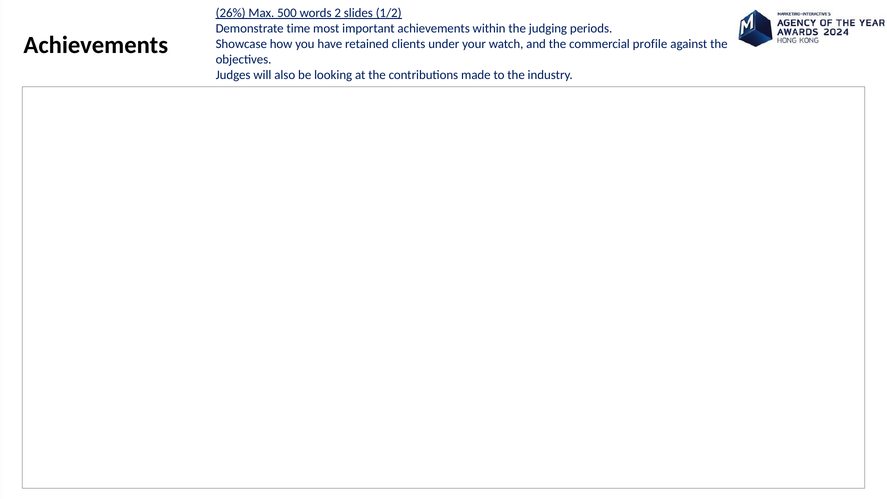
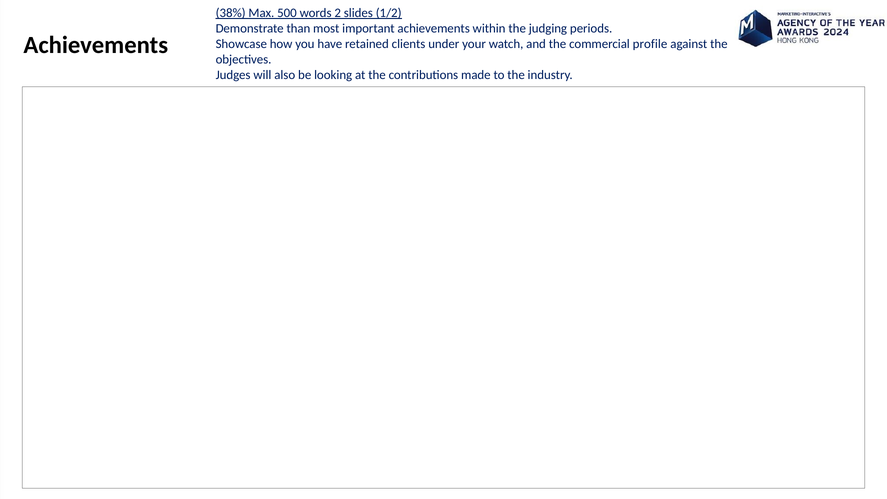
26%: 26% -> 38% (231, 13)
time: time -> than (298, 28)
